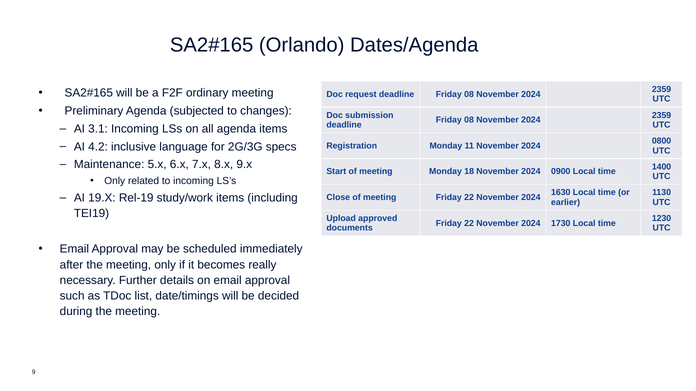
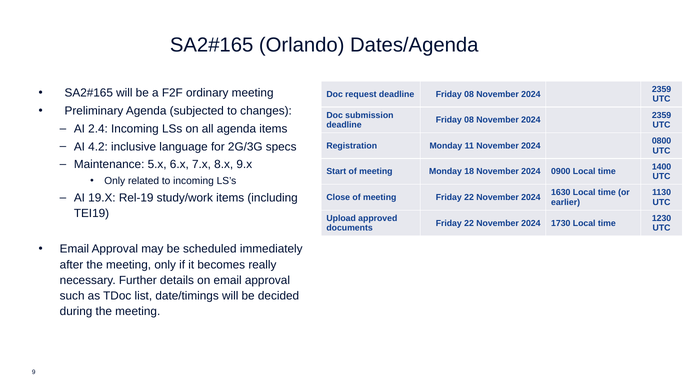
3.1: 3.1 -> 2.4 (98, 129)
